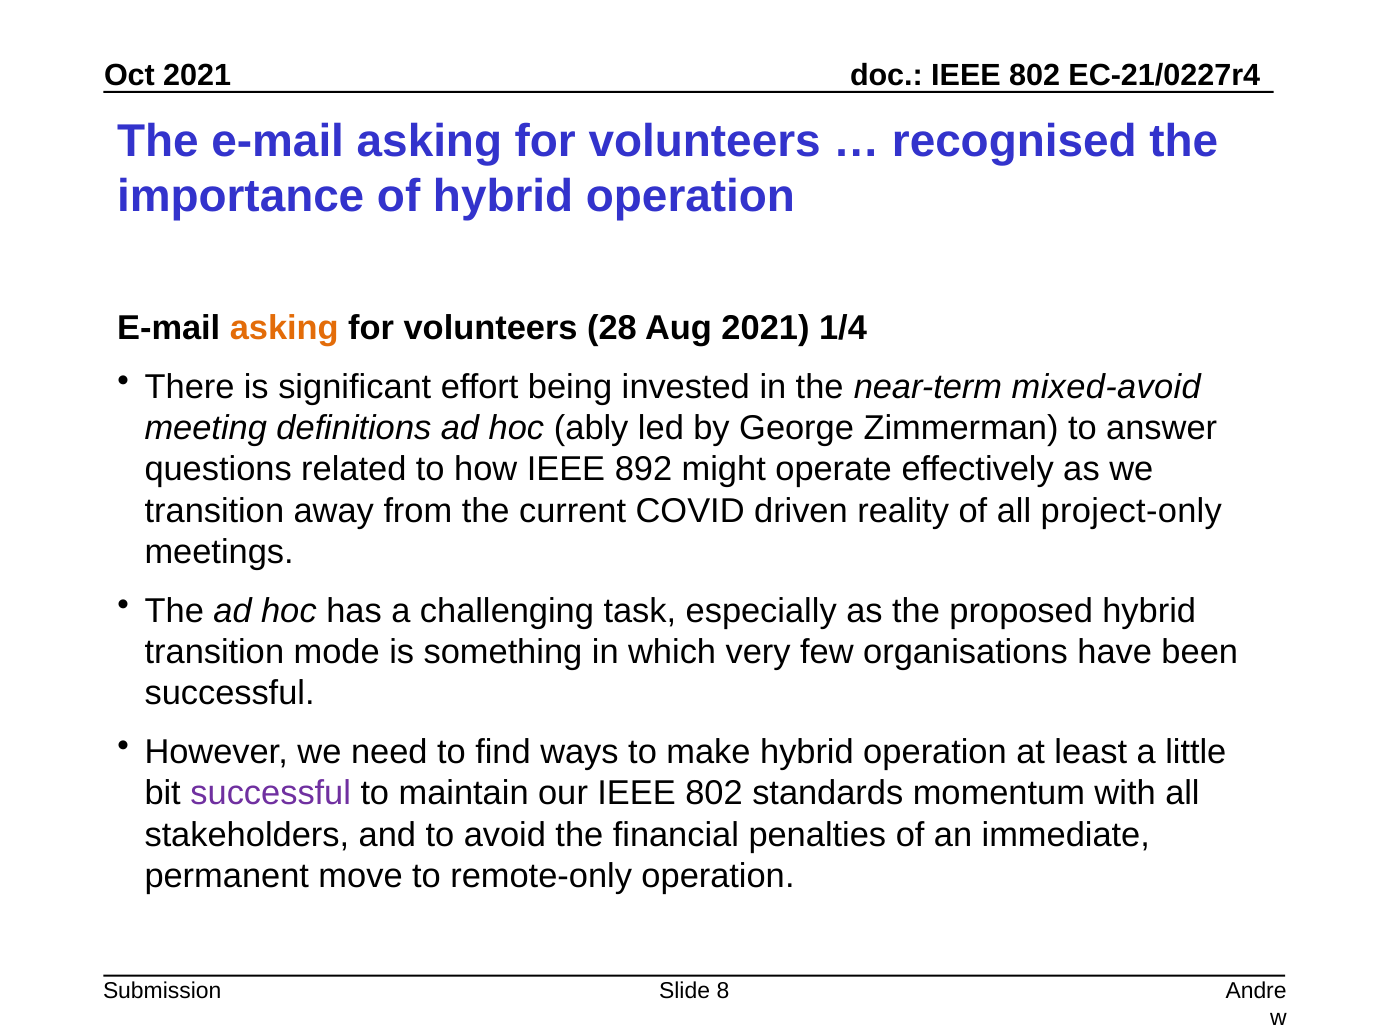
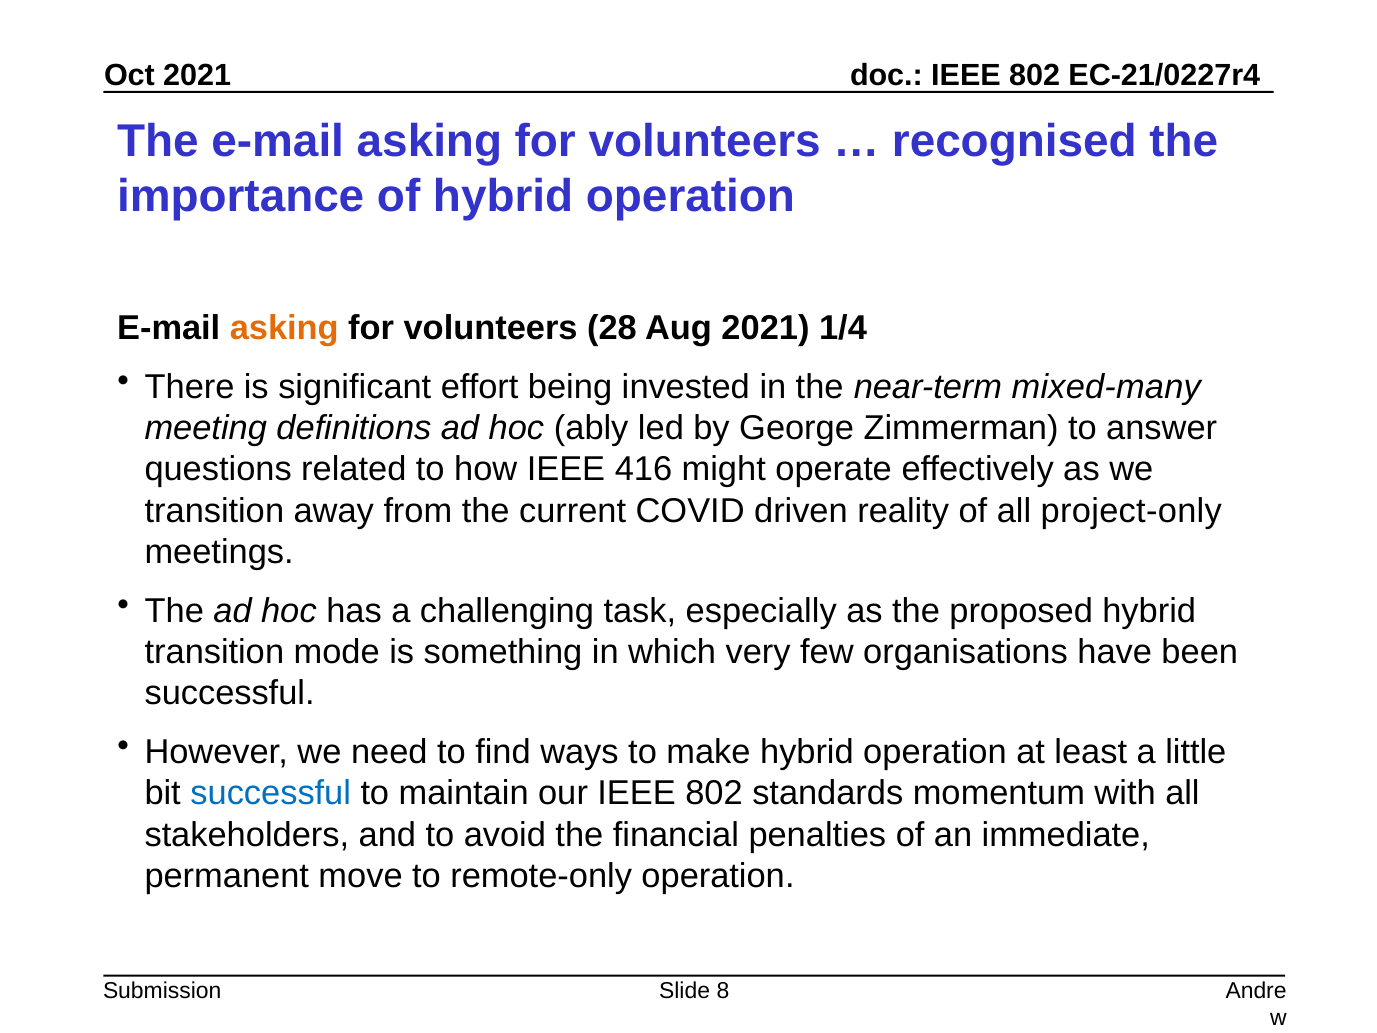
mixed-avoid: mixed-avoid -> mixed-many (1106, 387)
892: 892 -> 416 (644, 470)
successful colour: purple -> blue (271, 793)
